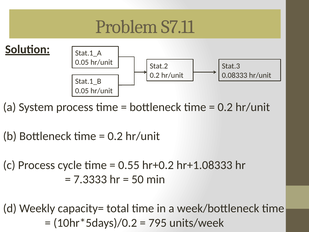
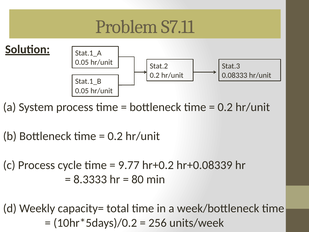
0.55: 0.55 -> 9.77 (129, 165)
hr+1.08333: hr+1.08333 -> hr+0.08339 (204, 165)
7.3333: 7.3333 -> 8.3333 (90, 179)
50: 50 -> 80 (138, 179)
795: 795 -> 256 (158, 223)
